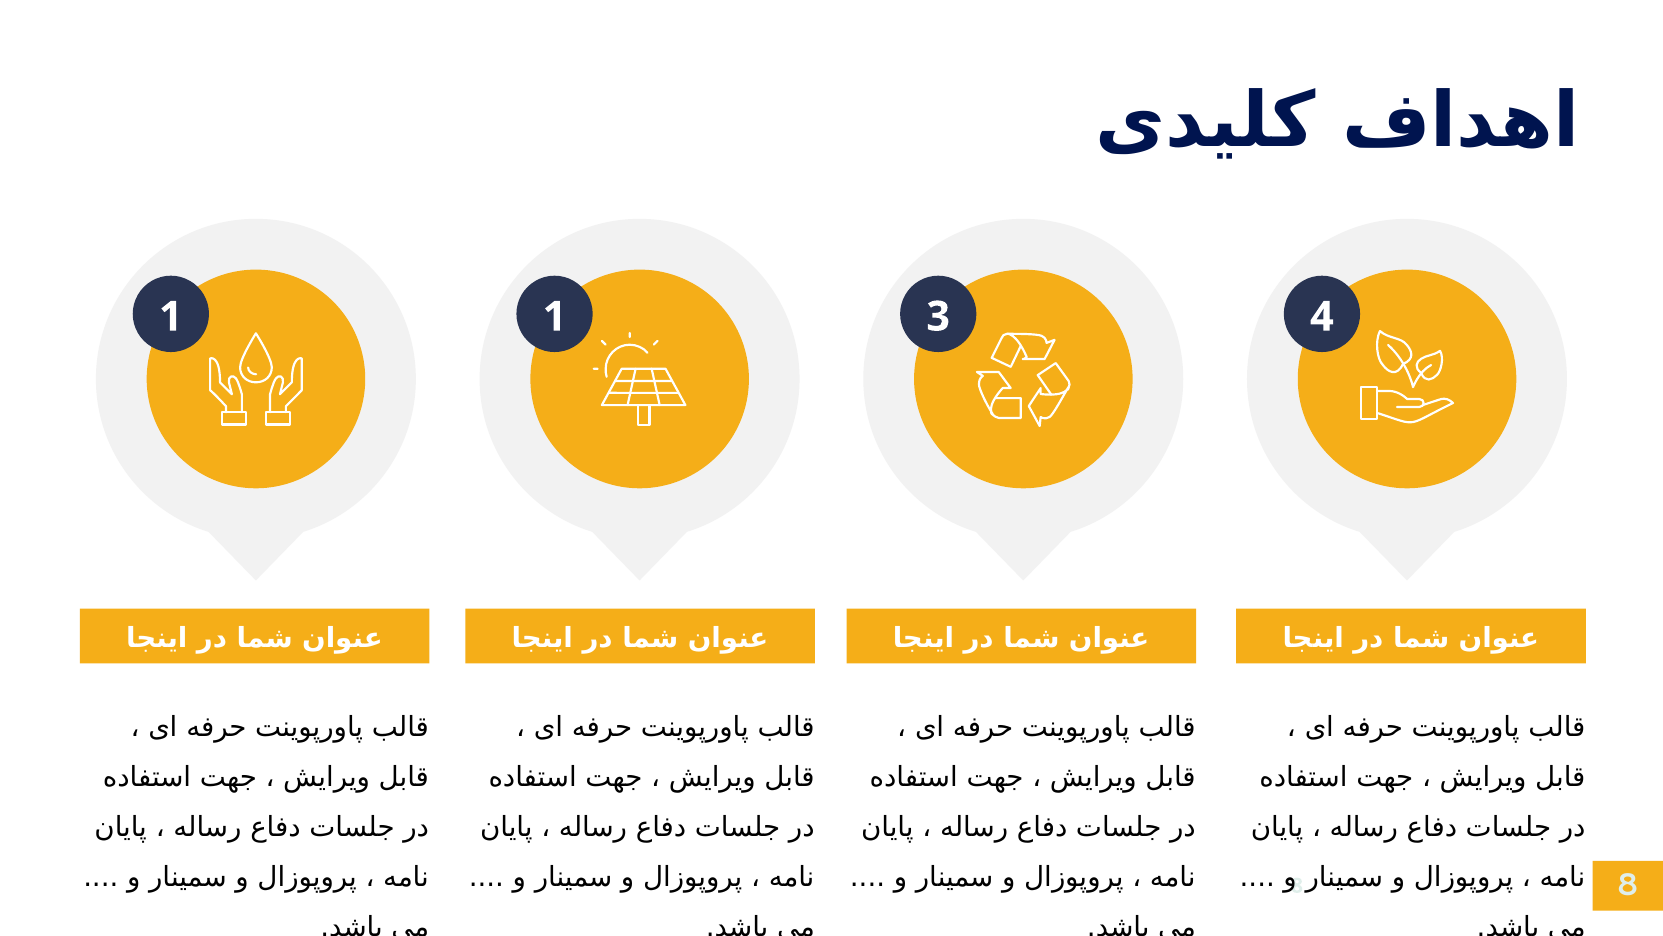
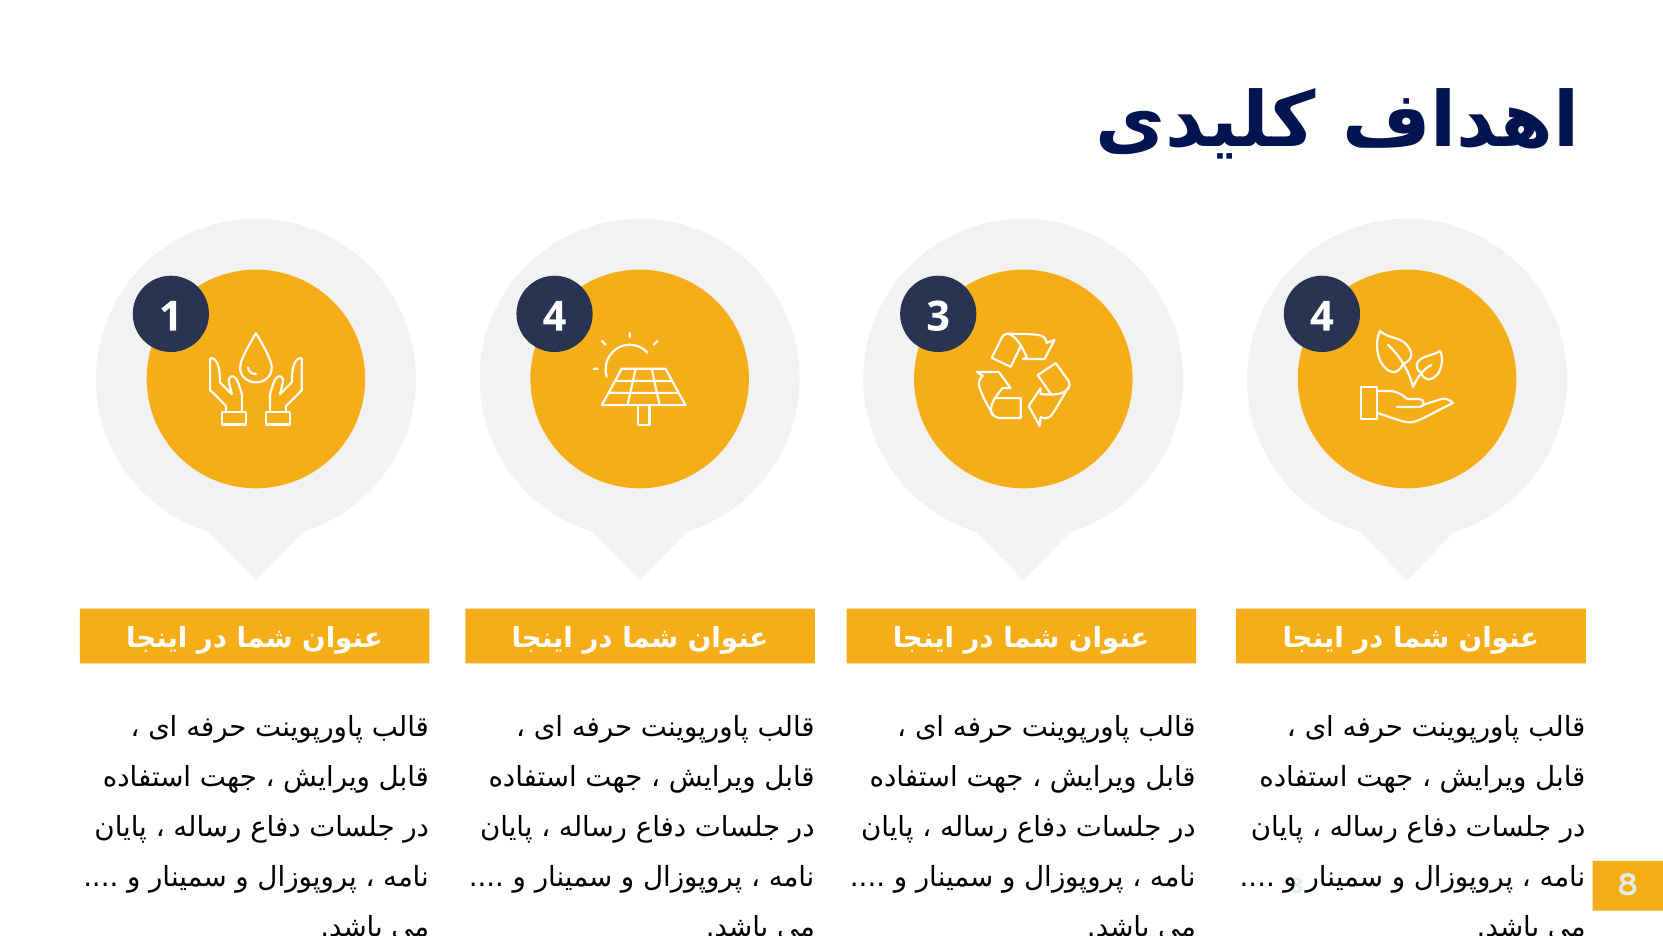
1 1: 1 -> 4 (555, 317)
